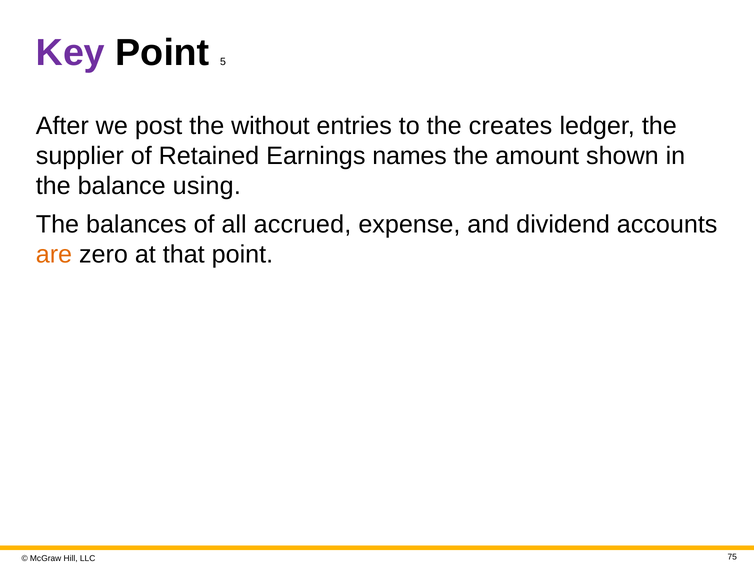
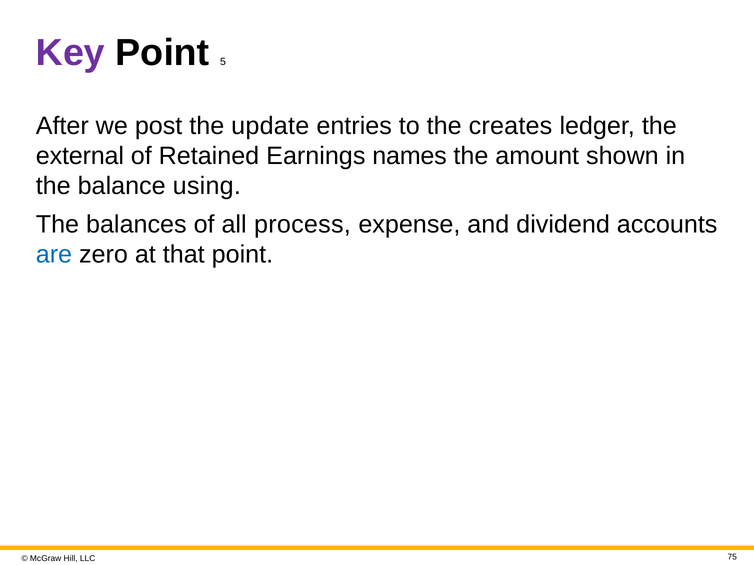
without: without -> update (270, 126)
supplier: supplier -> external (80, 156)
accrued: accrued -> process (302, 225)
are colour: orange -> blue (54, 255)
